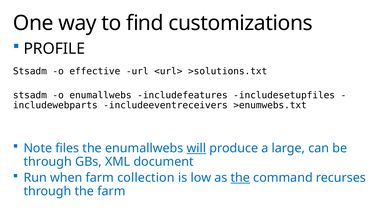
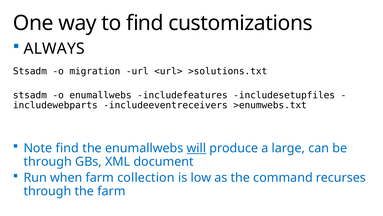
PROFILE: PROFILE -> ALWAYS (54, 49)
effective: effective -> migration (95, 71)
Note files: files -> find (67, 148)
the underline: present -> none (240, 177)
